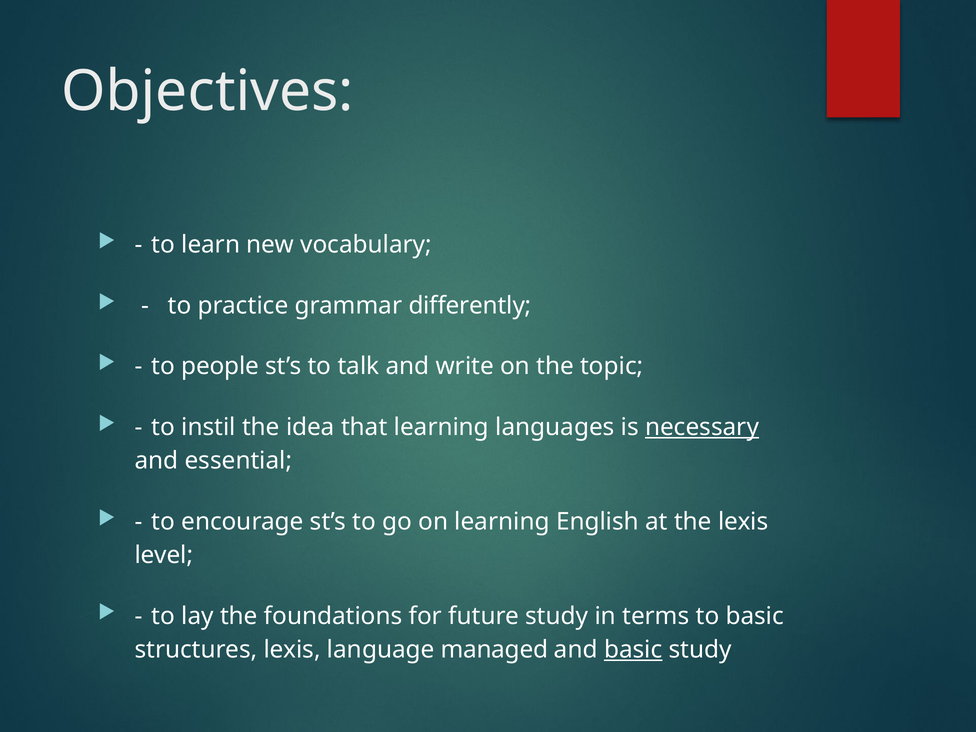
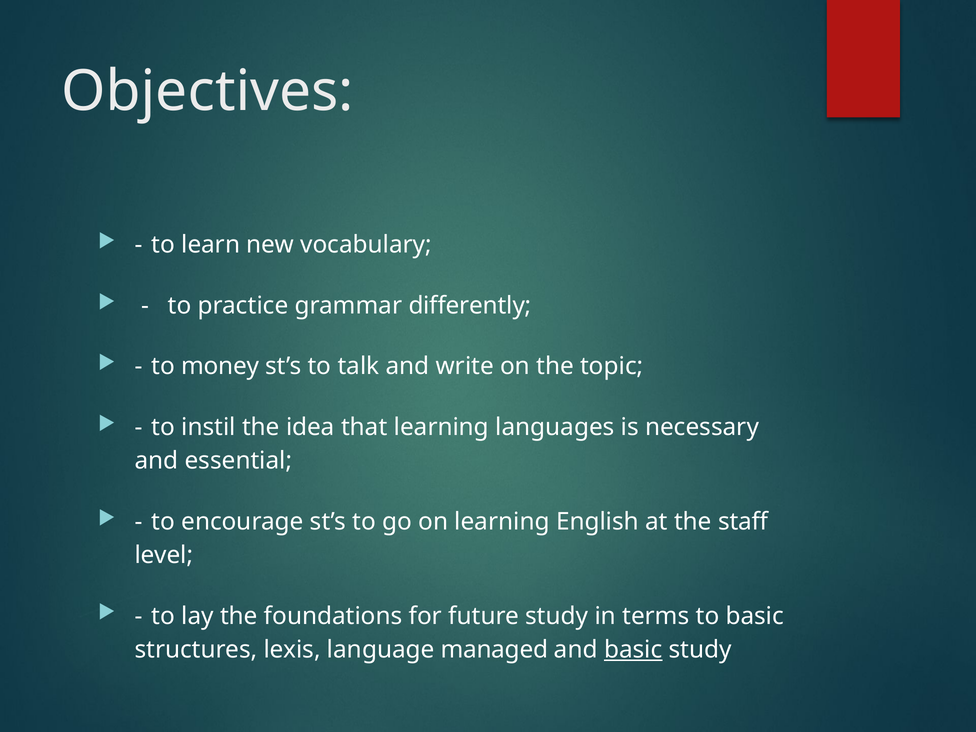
people: people -> money (220, 366)
necessary underline: present -> none (702, 427)
the lexis: lexis -> staff (743, 522)
